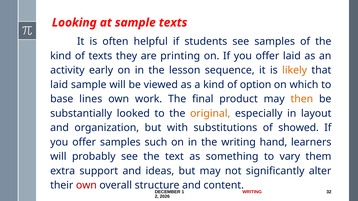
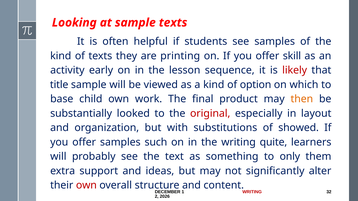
offer laid: laid -> skill (292, 56)
likely colour: orange -> red (295, 70)
laid: laid -> title (59, 85)
lines: lines -> child (91, 99)
original colour: orange -> red (210, 114)
hand: hand -> quite (273, 142)
vary: vary -> only (290, 157)
